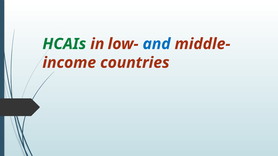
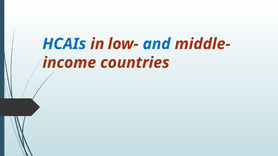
HCAIs colour: green -> blue (64, 44)
